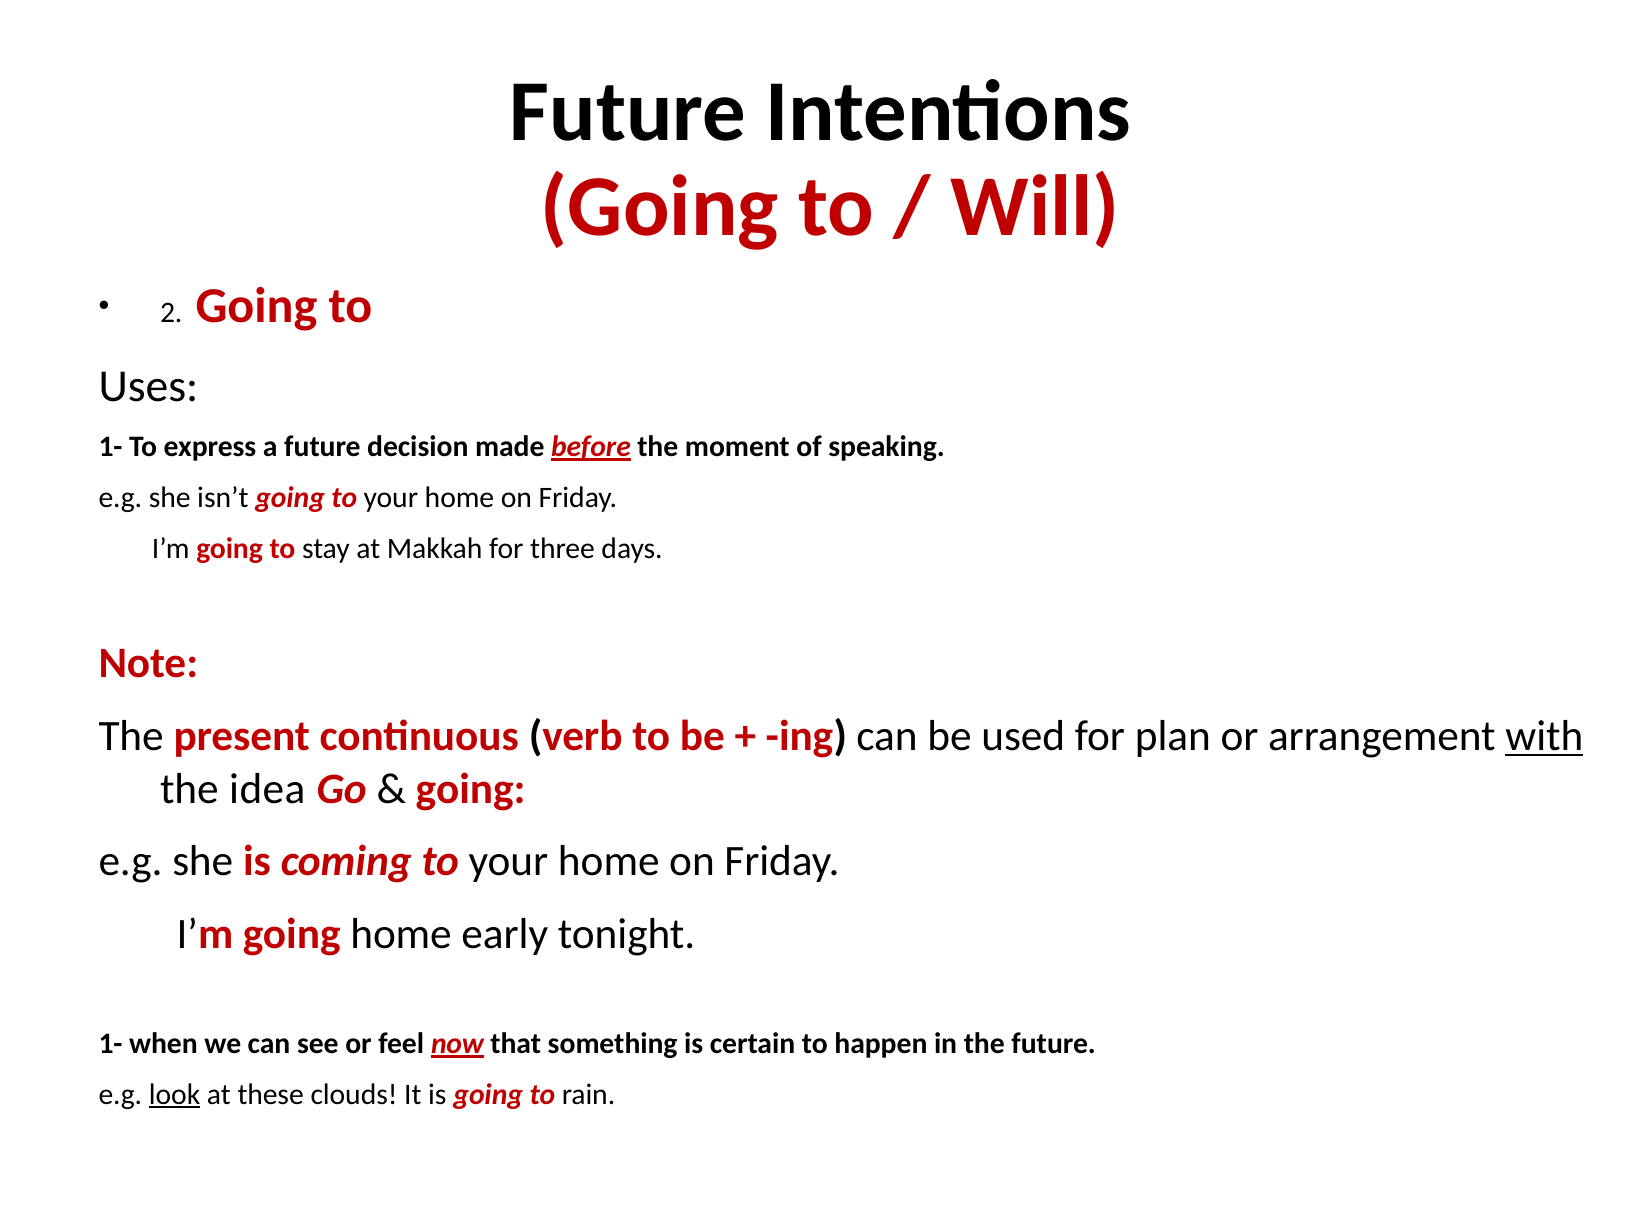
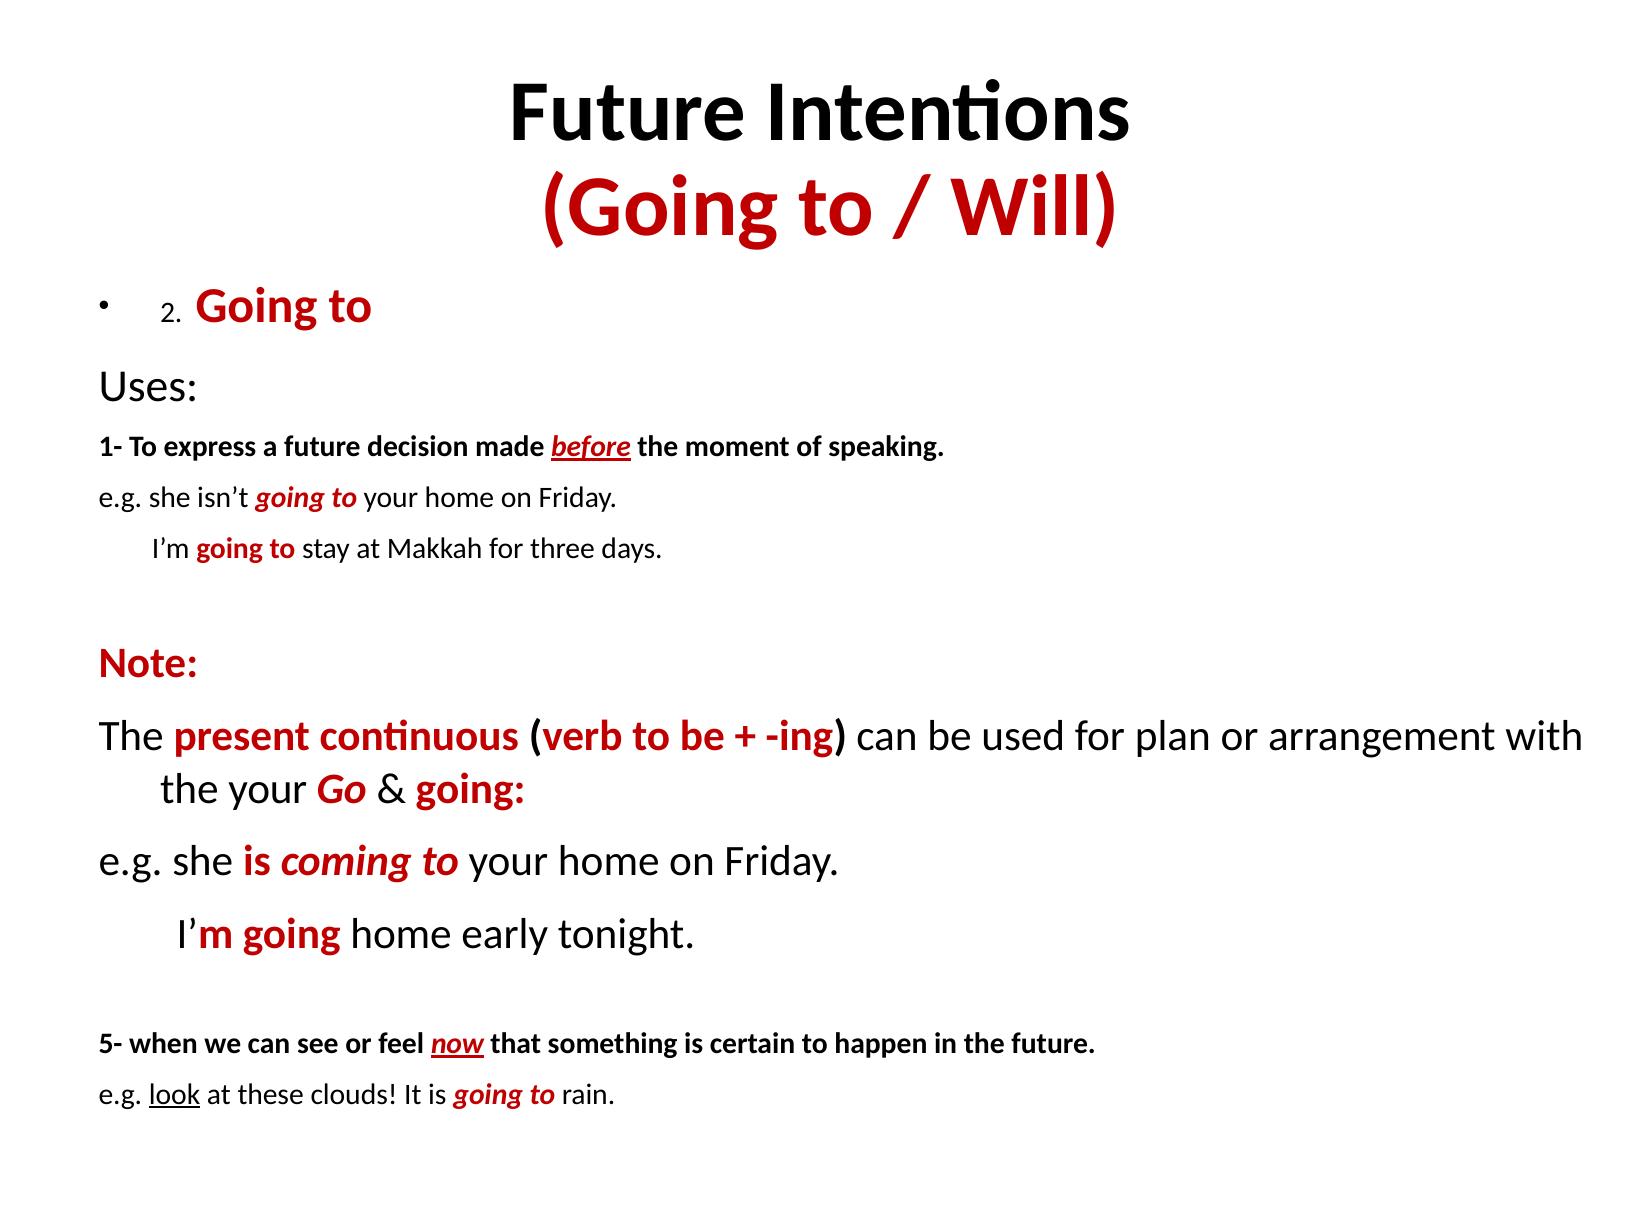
with underline: present -> none (1544, 736)
the idea: idea -> your (268, 789)
1-: 1- -> 5- (111, 1043)
